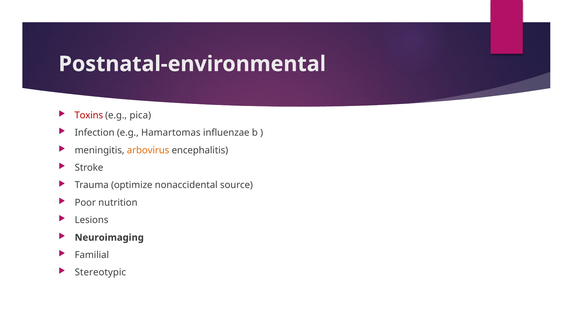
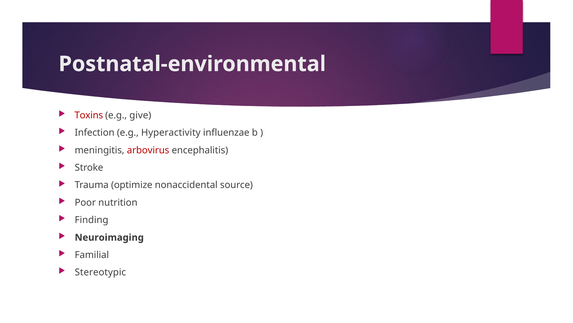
pica: pica -> give (140, 115)
Hamartomas: Hamartomas -> Hyperactivity (171, 132)
arbovirus colour: orange -> red (148, 150)
Lesions: Lesions -> Finding (92, 220)
